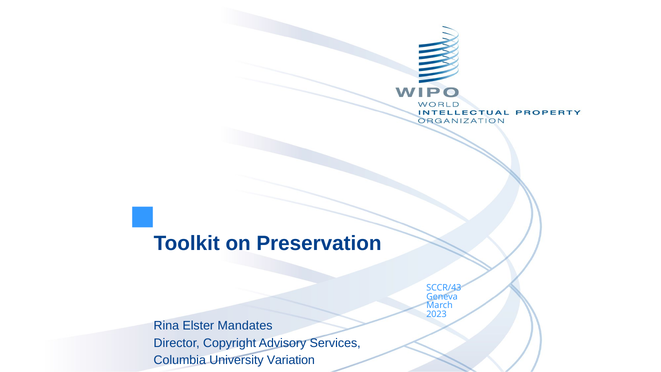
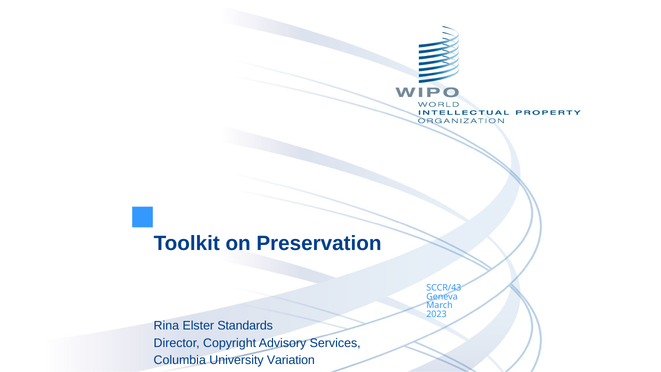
Mandates: Mandates -> Standards (245, 325)
